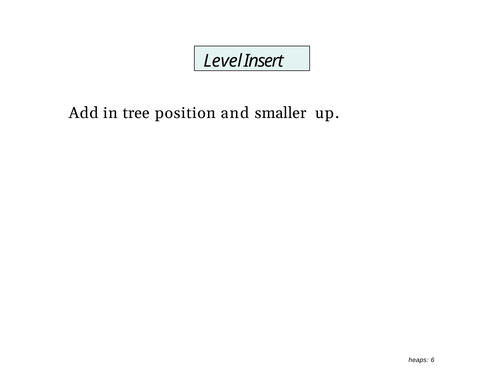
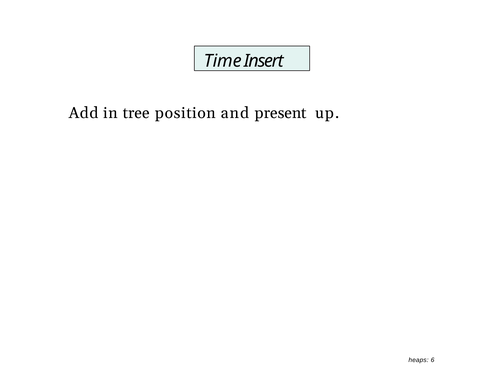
Level: Level -> Time (223, 61)
smaller: smaller -> present (281, 113)
